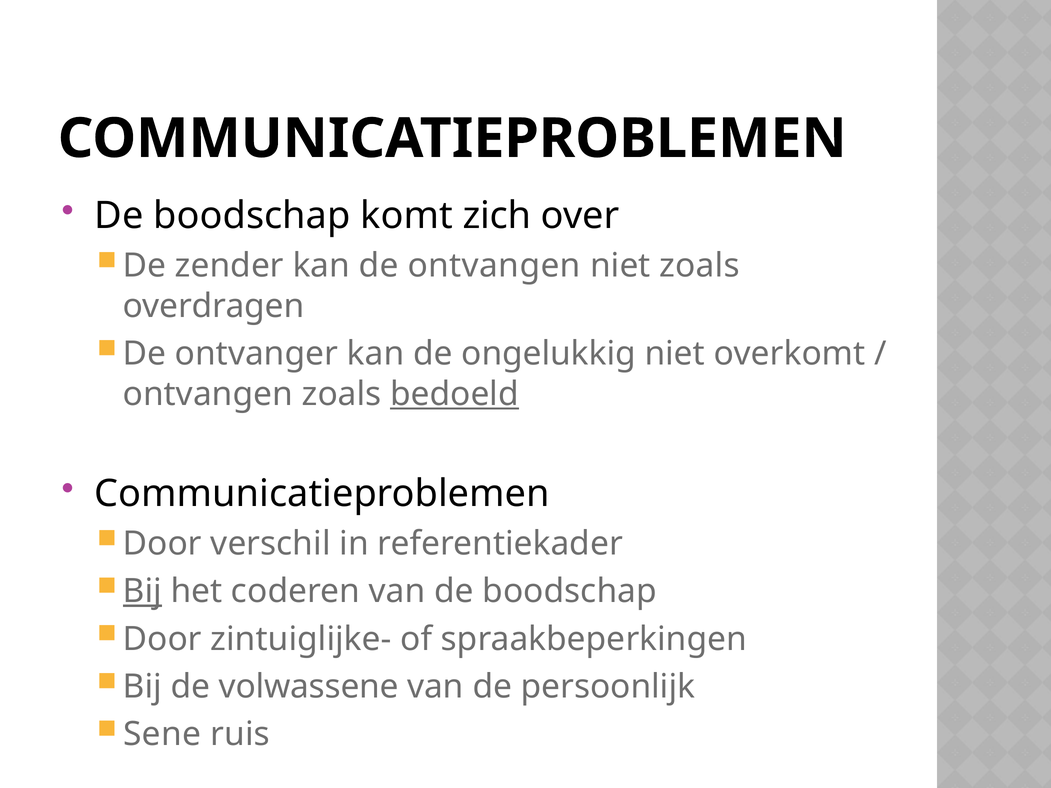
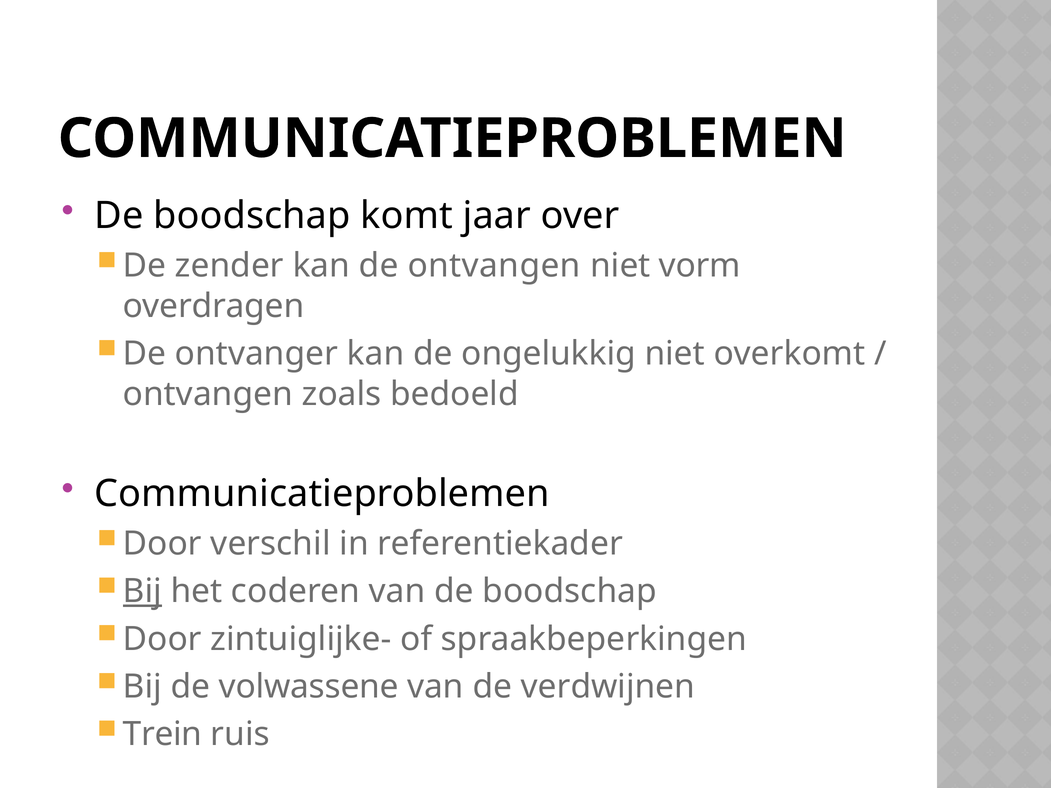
zich: zich -> jaar (497, 216)
niet zoals: zoals -> vorm (700, 266)
bedoeld underline: present -> none (454, 394)
persoonlijk: persoonlijk -> verdwijnen (608, 687)
Sene: Sene -> Trein (162, 735)
